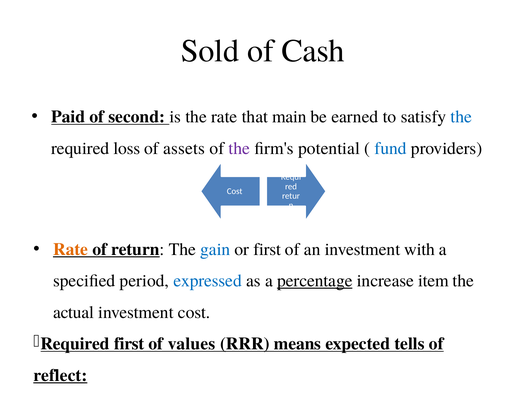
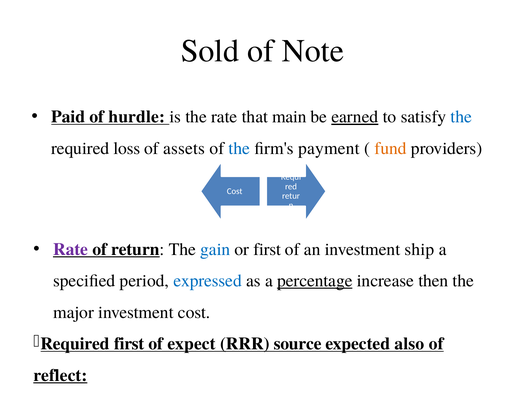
Cash: Cash -> Note (313, 51)
second: second -> hurdle (137, 117)
earned underline: none -> present (355, 117)
the colour: purple -> blue (239, 148)
potential: potential -> payment (329, 148)
fund colour: blue -> orange (391, 148)
Rate colour: orange -> purple (71, 249)
with: with -> ship (419, 249)
item: item -> then (433, 281)
actual: actual -> major (73, 312)
values: values -> expect (192, 344)
means: means -> source (298, 344)
tells: tells -> also (409, 344)
